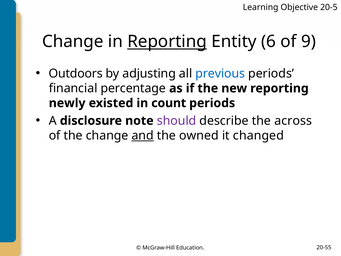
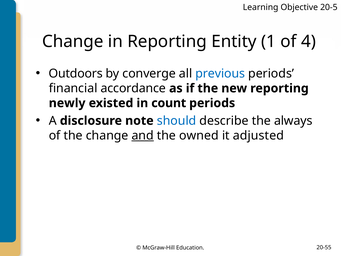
Reporting underline: present -> none (167, 42)
6: 6 -> 1 (269, 42)
9: 9 -> 4 (308, 42)
adjusting: adjusting -> converge (149, 73)
percentage: percentage -> accordance (133, 88)
should colour: purple -> blue (177, 121)
across: across -> always (293, 121)
changed: changed -> adjusted (258, 135)
